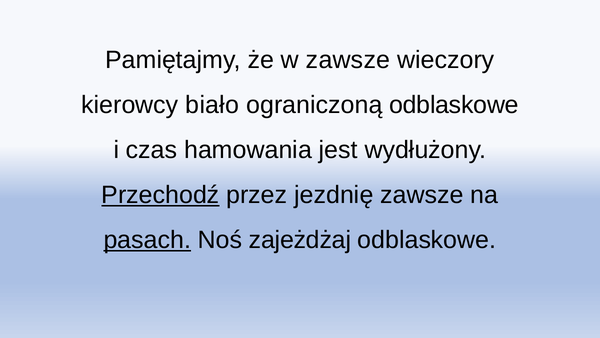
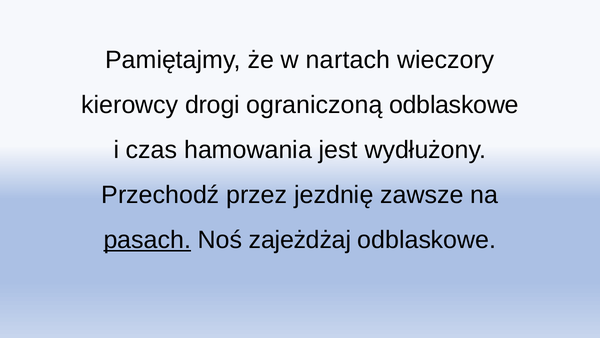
w zawsze: zawsze -> nartach (348, 60)
biało: biało -> drogi (213, 105)
Przechodź underline: present -> none (160, 195)
